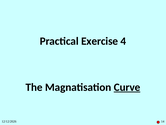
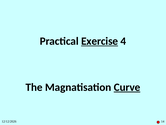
Exercise underline: none -> present (100, 41)
